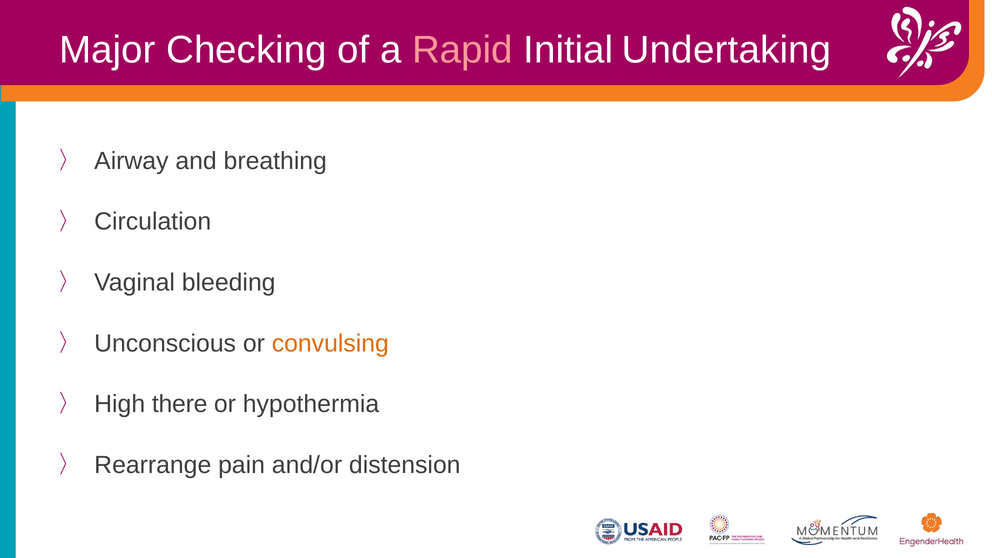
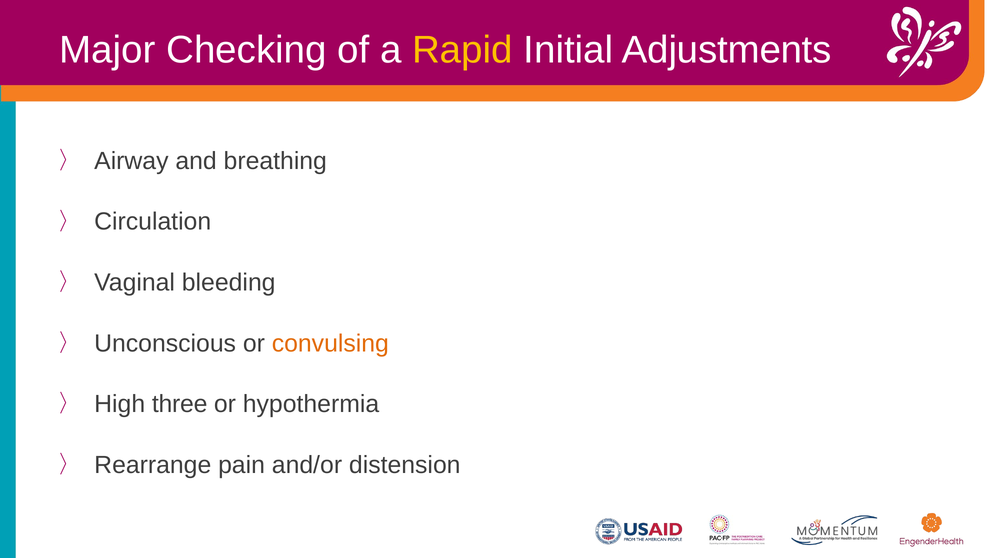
Rapid colour: pink -> yellow (462, 50)
Undertaking: Undertaking -> Adjustments (727, 50)
there: there -> three (180, 404)
